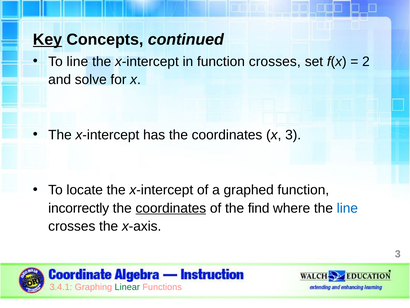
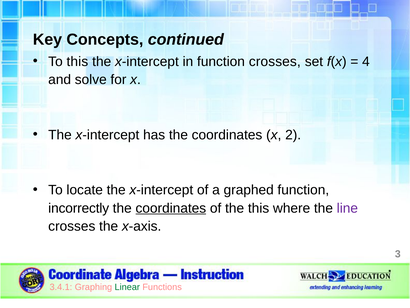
Key underline: present -> none (47, 39)
To line: line -> this (77, 61)
2: 2 -> 4 (366, 61)
x 3: 3 -> 2 (293, 135)
the find: find -> this (259, 208)
line colour: blue -> purple (347, 208)
